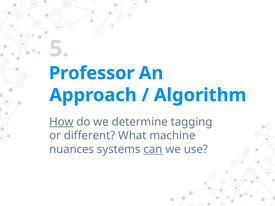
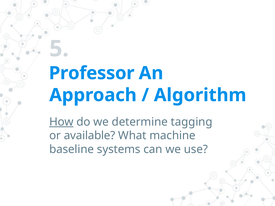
different: different -> available (90, 136)
nuances: nuances -> baseline (72, 150)
can underline: present -> none (153, 150)
